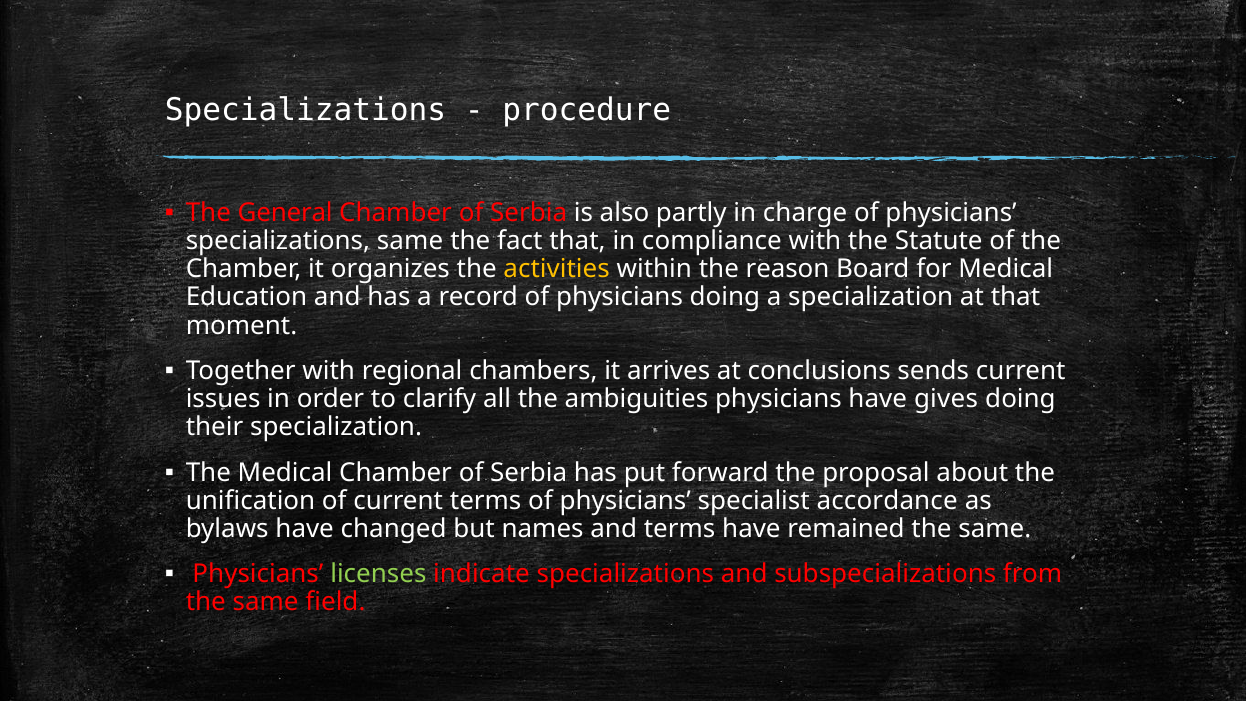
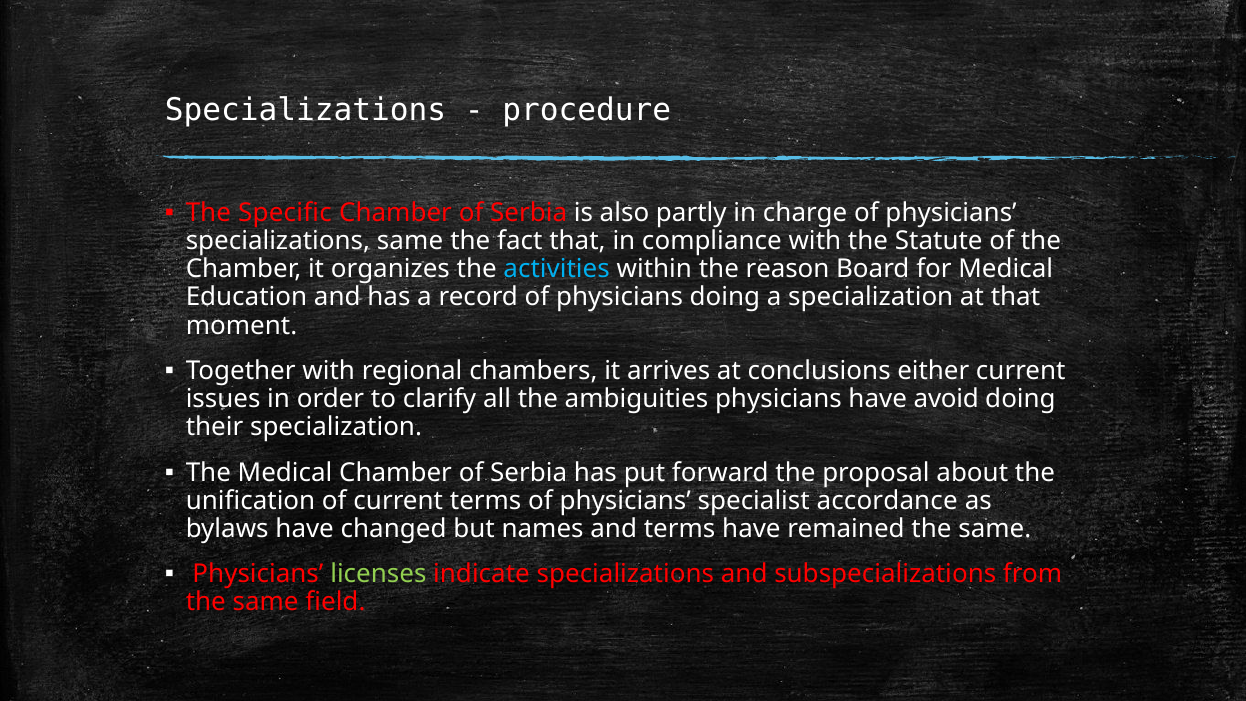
General: General -> Speciﬁc (285, 213)
activities colour: yellow -> light blue (557, 269)
sends: sends -> either (933, 371)
gives: gives -> avoid (946, 399)
